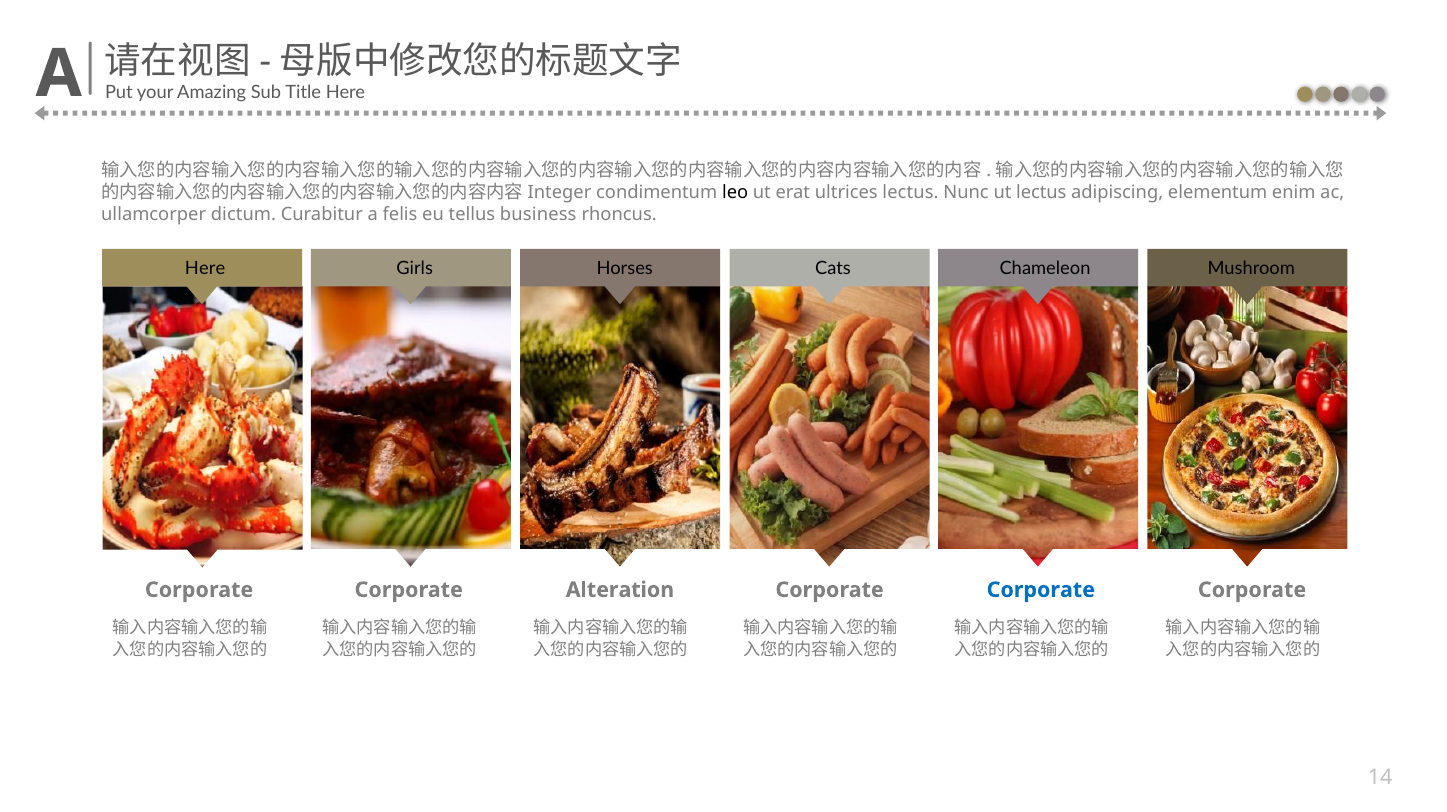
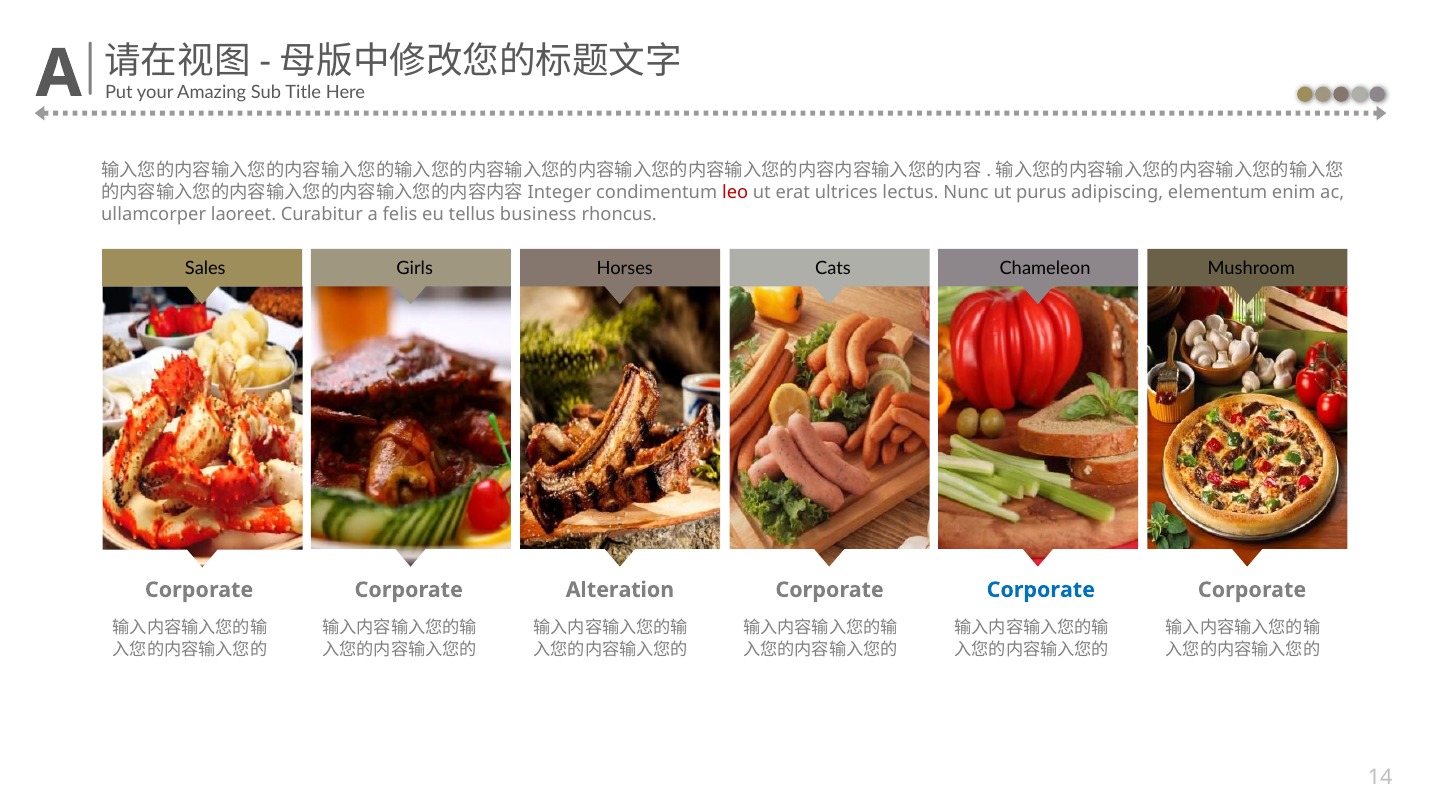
leo colour: black -> red (735, 192)
ut lectus: lectus -> purus (1041, 192)
dictum: dictum -> laoreet (244, 214)
Here: Here -> Sales (205, 268)
